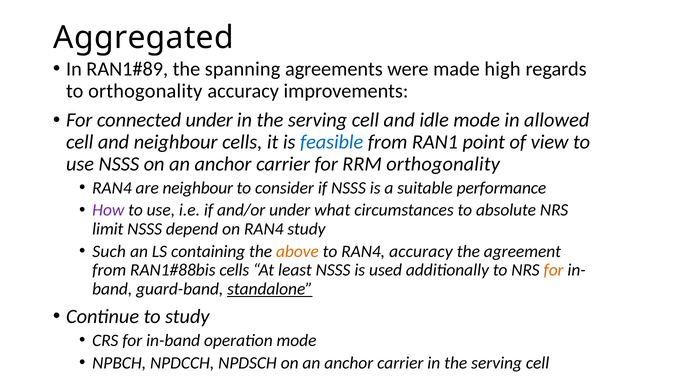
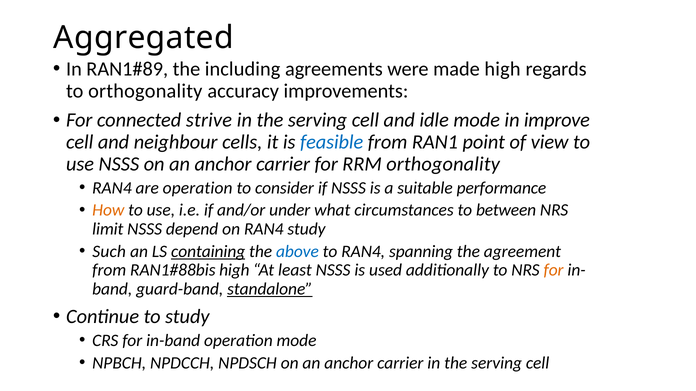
spanning: spanning -> including (243, 69)
connected under: under -> strive (209, 120)
allowed: allowed -> improve (557, 120)
are neighbour: neighbour -> operation (198, 188)
How colour: purple -> orange (108, 211)
absolute: absolute -> between (506, 211)
containing underline: none -> present (208, 252)
above colour: orange -> blue (297, 252)
RAN4 accuracy: accuracy -> spanning (421, 252)
cells: cells -> high (234, 270)
